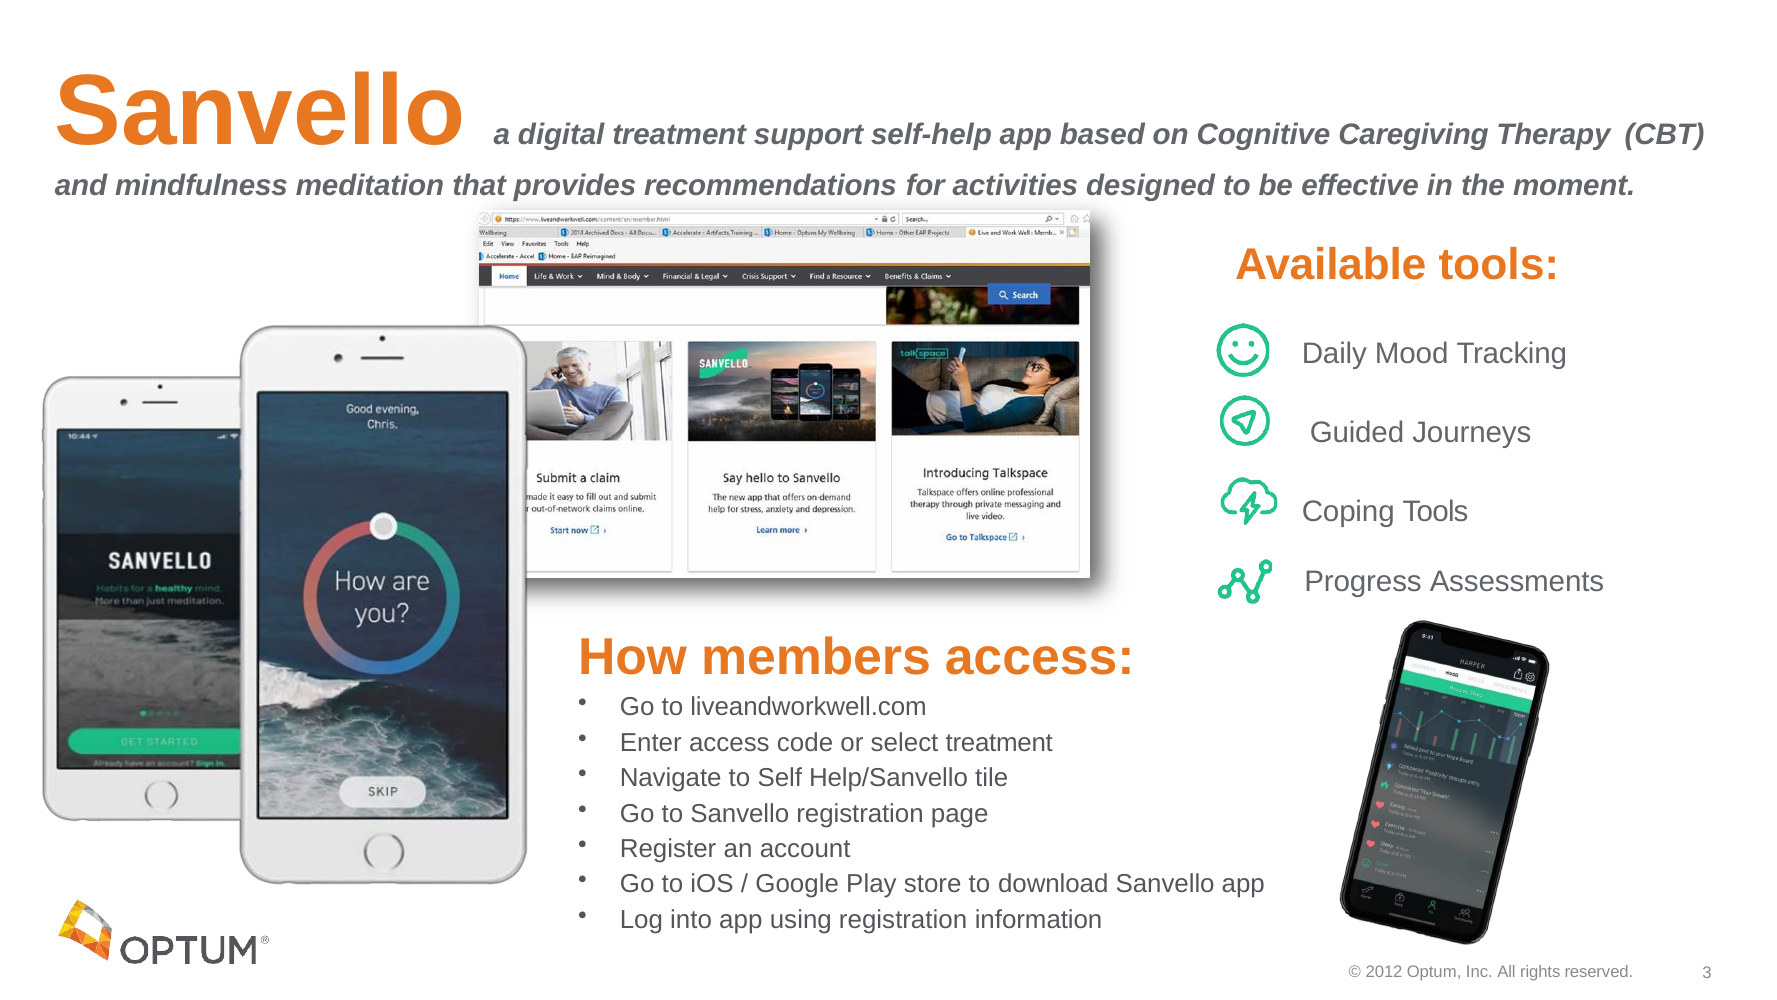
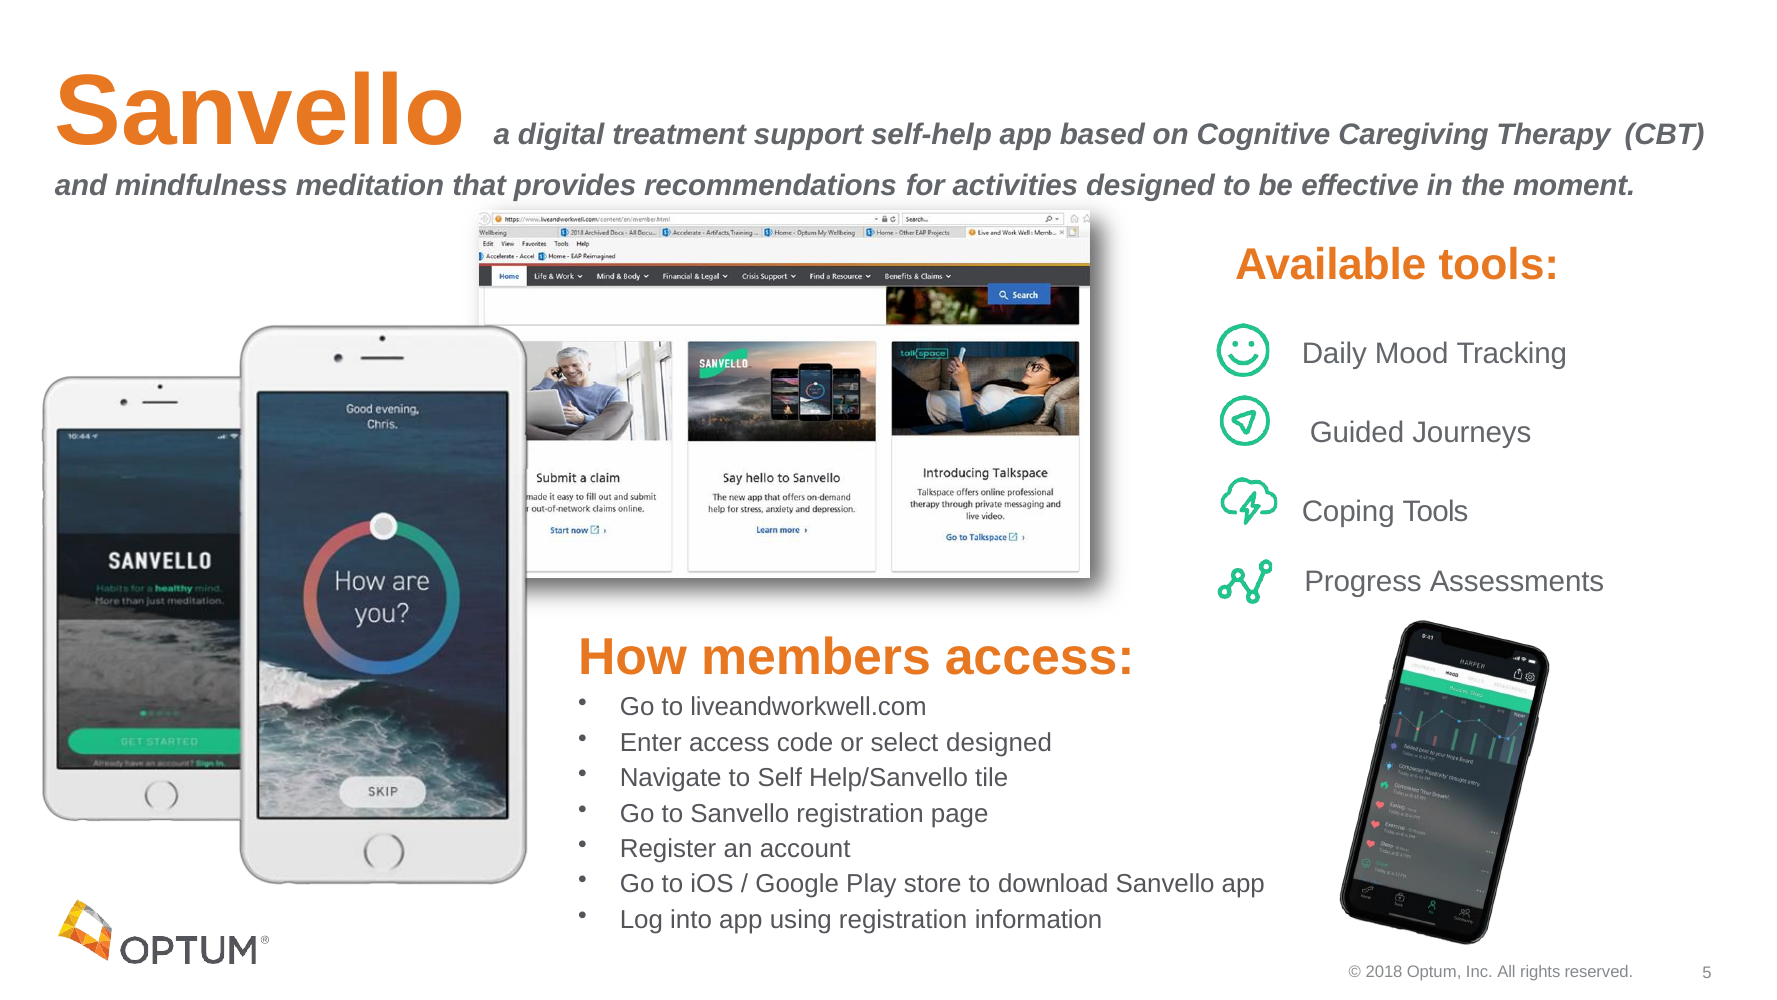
select treatment: treatment -> designed (999, 742)
2012: 2012 -> 2018 (1384, 972)
3: 3 -> 5 (1707, 973)
